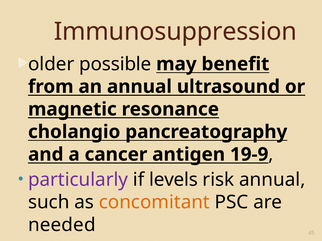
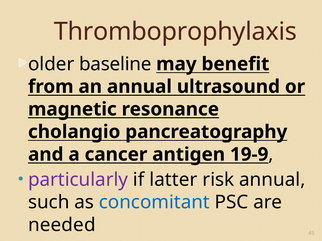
Immunosuppression: Immunosuppression -> Thromboprophylaxis (175, 32)
possible: possible -> baseline (115, 64)
levels: levels -> latter (173, 180)
concomitant colour: orange -> blue (154, 203)
